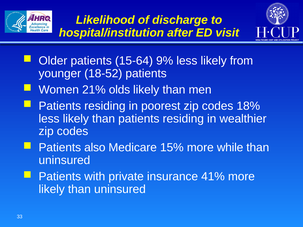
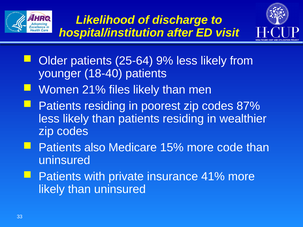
15-64: 15-64 -> 25-64 (134, 61)
18-52: 18-52 -> 18-40 (103, 74)
olds: olds -> files (119, 90)
18%: 18% -> 87% (248, 106)
while: while -> code (230, 148)
